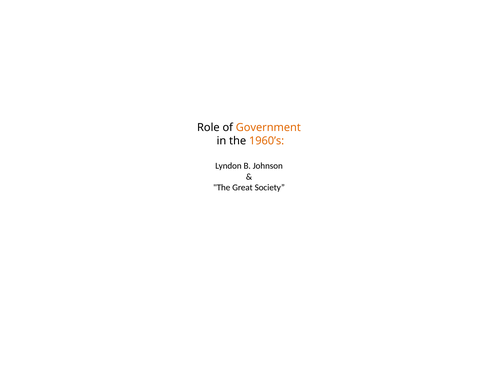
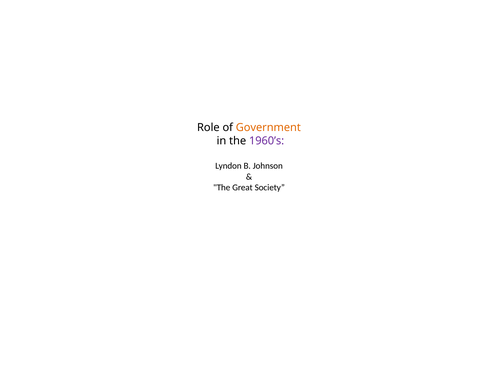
1960’s colour: orange -> purple (267, 141)
